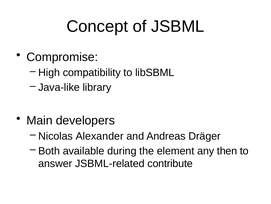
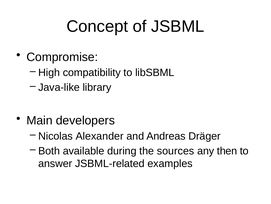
element: element -> sources (176, 150)
contribute: contribute -> examples (170, 163)
